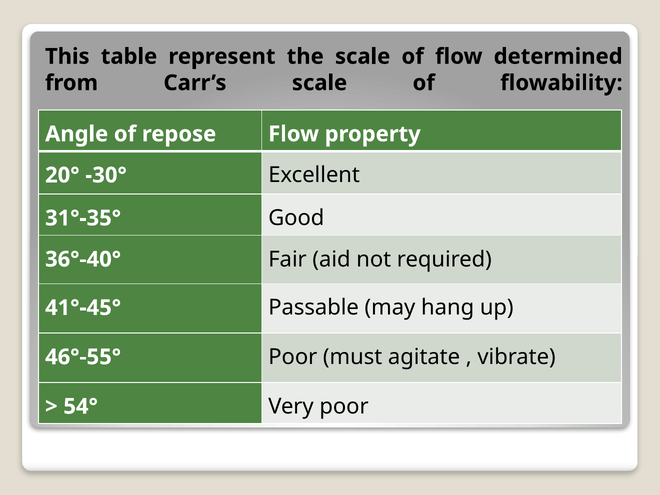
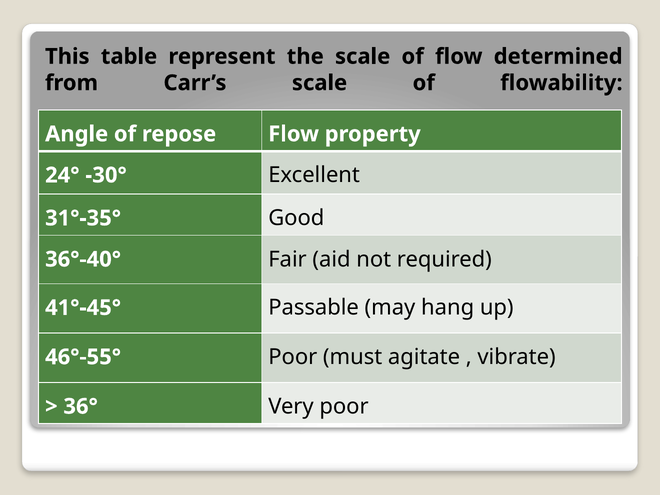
20°: 20° -> 24° (62, 175)
54°: 54° -> 36° (81, 406)
